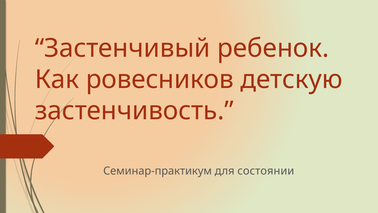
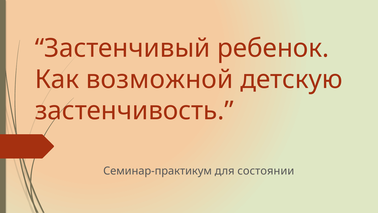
ровесников: ровесников -> возможной (160, 79)
